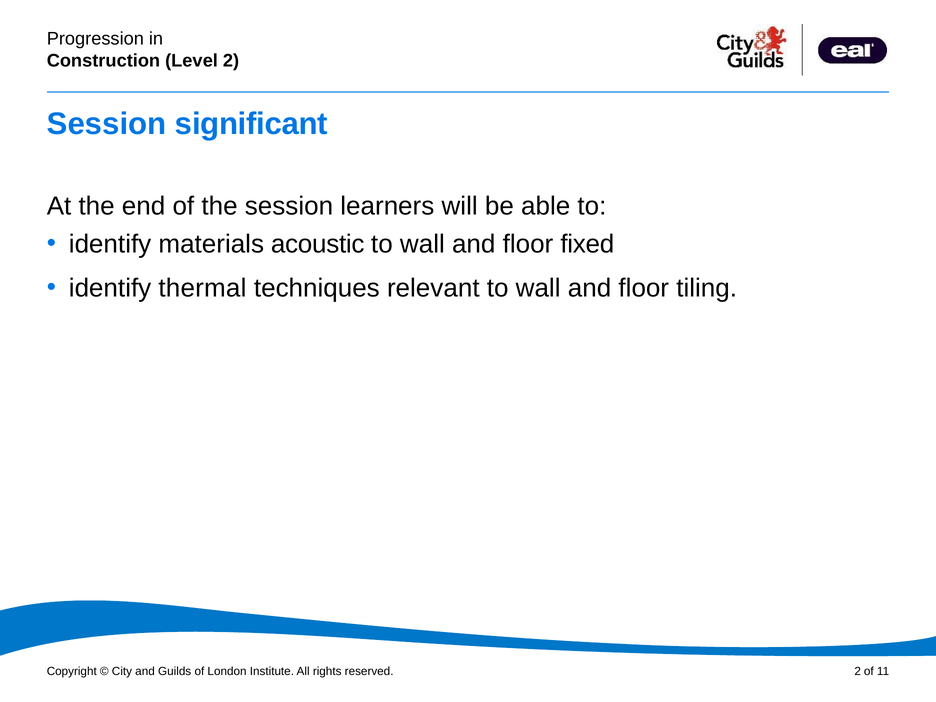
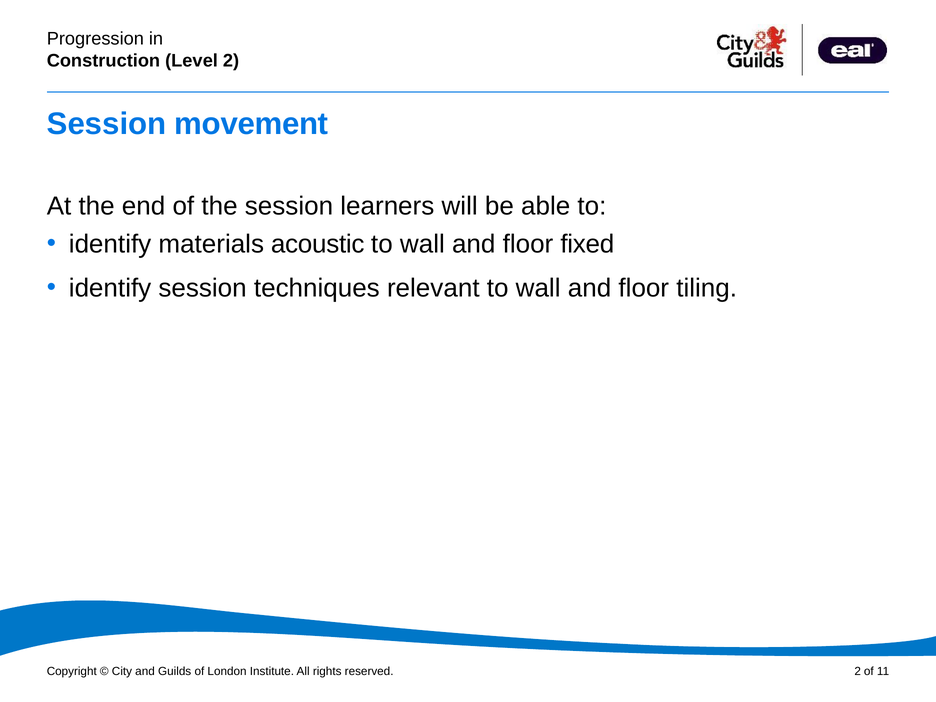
significant: significant -> movement (251, 124)
identify thermal: thermal -> session (203, 288)
